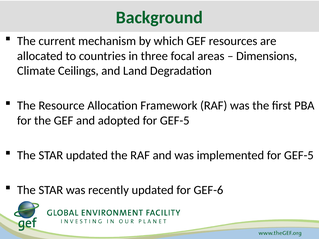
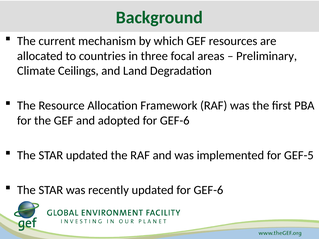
Dimensions: Dimensions -> Preliminary (267, 56)
adopted for GEF-5: GEF-5 -> GEF-6 (175, 121)
